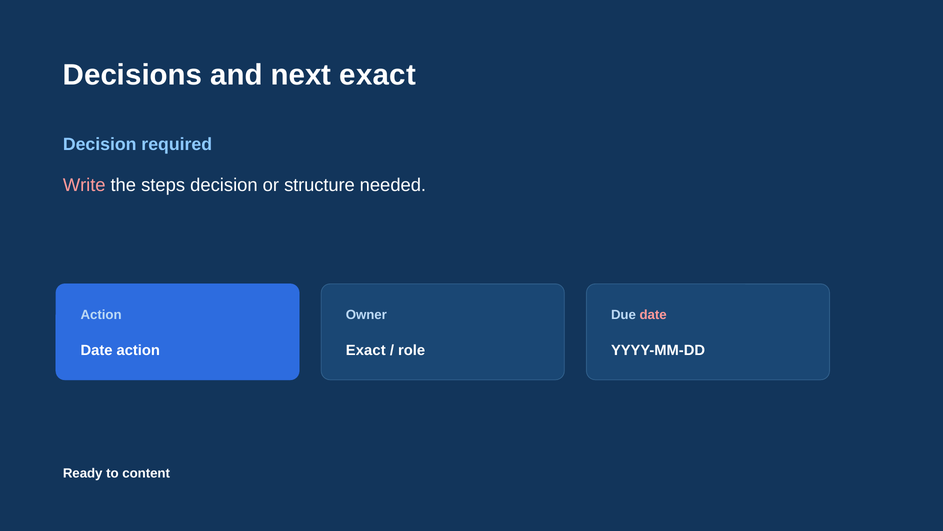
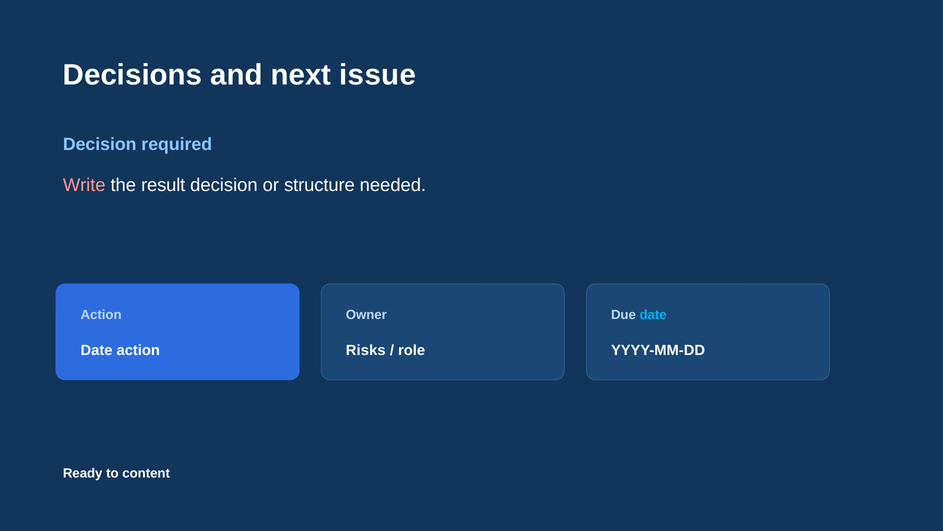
next exact: exact -> issue (378, 75)
steps: steps -> result (163, 185)
date colour: pink -> light blue (653, 314)
Exact: Exact -> Risks (366, 350)
